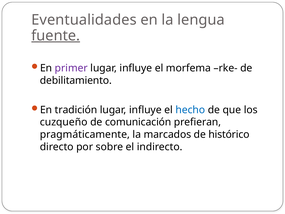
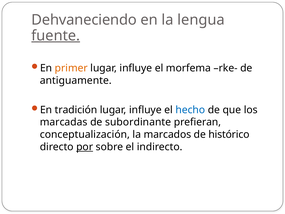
Eventualidades: Eventualidades -> Dehvaneciendo (84, 20)
primer colour: purple -> orange (71, 68)
debilitamiento: debilitamiento -> antiguamente (76, 80)
cuzqueño: cuzqueño -> marcadas (64, 122)
comunicación: comunicación -> subordinante (138, 122)
pragmáticamente: pragmáticamente -> conceptualización (85, 134)
por underline: none -> present (85, 147)
